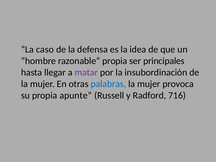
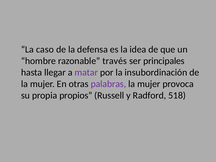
razonable propia: propia -> través (115, 61)
palabras colour: blue -> purple (108, 84)
apunte: apunte -> propios (76, 95)
716: 716 -> 518 (177, 95)
